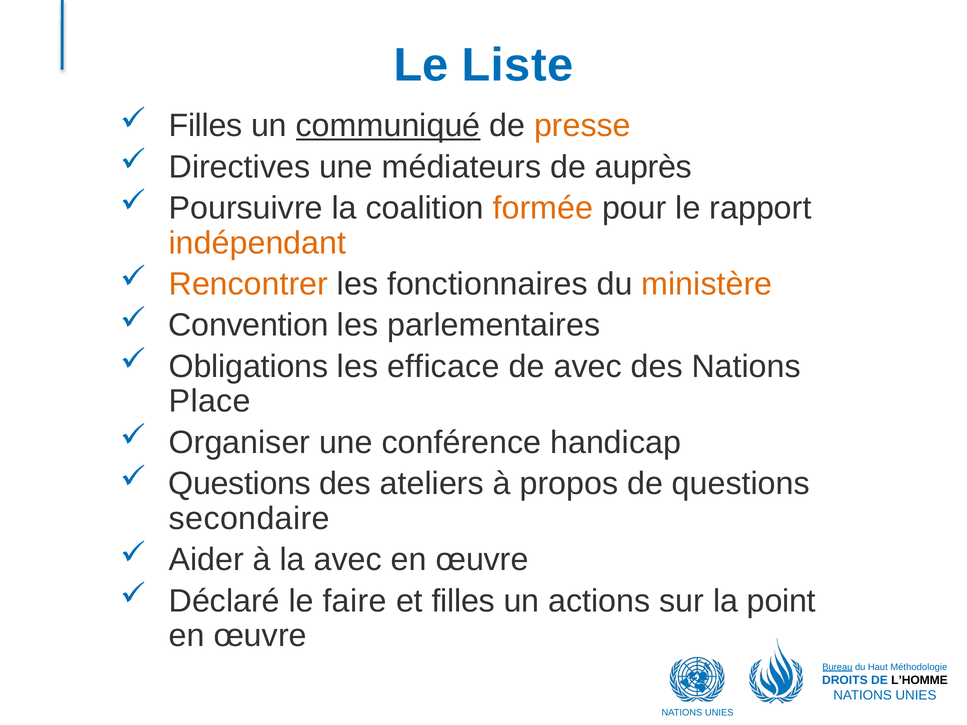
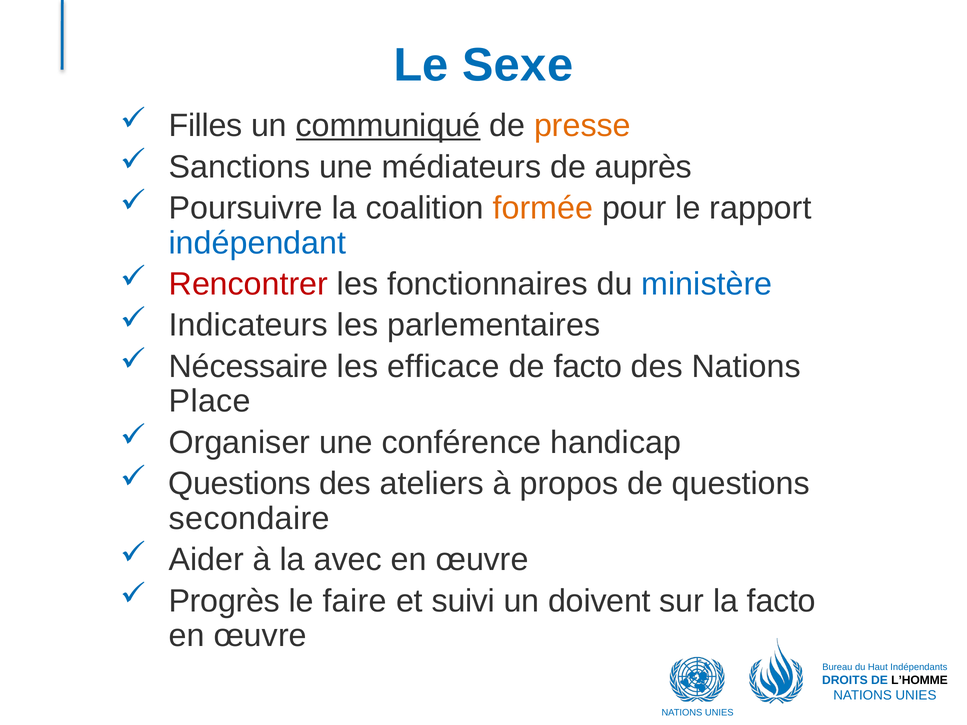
Liste: Liste -> Sexe (518, 65)
Directives: Directives -> Sanctions (239, 167)
indépendant colour: orange -> blue (257, 243)
Rencontrer colour: orange -> red (248, 284)
ministère colour: orange -> blue (707, 284)
Convention: Convention -> Indicateurs (248, 325)
Obligations: Obligations -> Nécessaire (248, 367)
de avec: avec -> facto (588, 367)
Déclaré: Déclaré -> Progrès (224, 601)
et filles: filles -> suivi (463, 601)
actions: actions -> doivent (599, 601)
la point: point -> facto (781, 601)
Bureau underline: present -> none (837, 667)
Méthodologie: Méthodologie -> Indépendants (919, 667)
